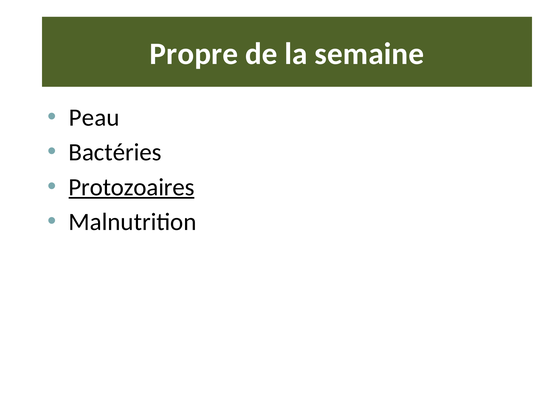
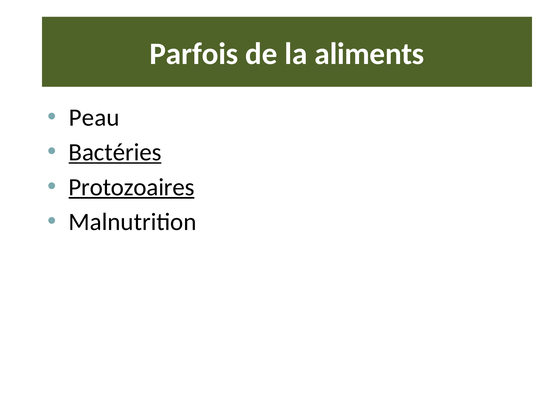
Propre: Propre -> Parfois (194, 54)
semaine: semaine -> aliments (369, 54)
Bactéries underline: none -> present (115, 152)
